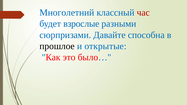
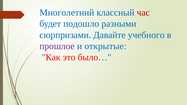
взрослые: взрослые -> подошло (81, 24)
способна: способна -> учебного (146, 35)
прошлое colour: black -> purple (57, 46)
